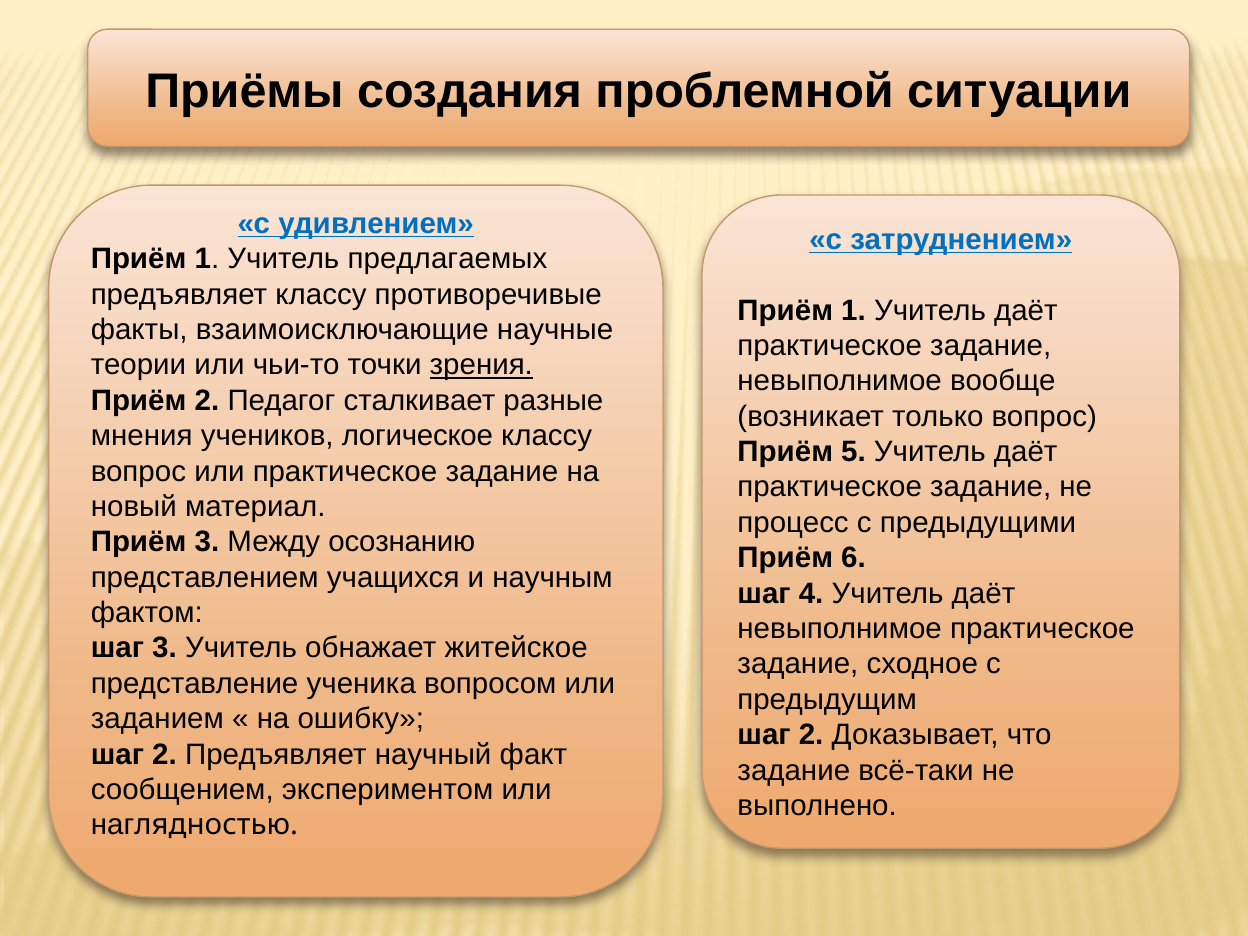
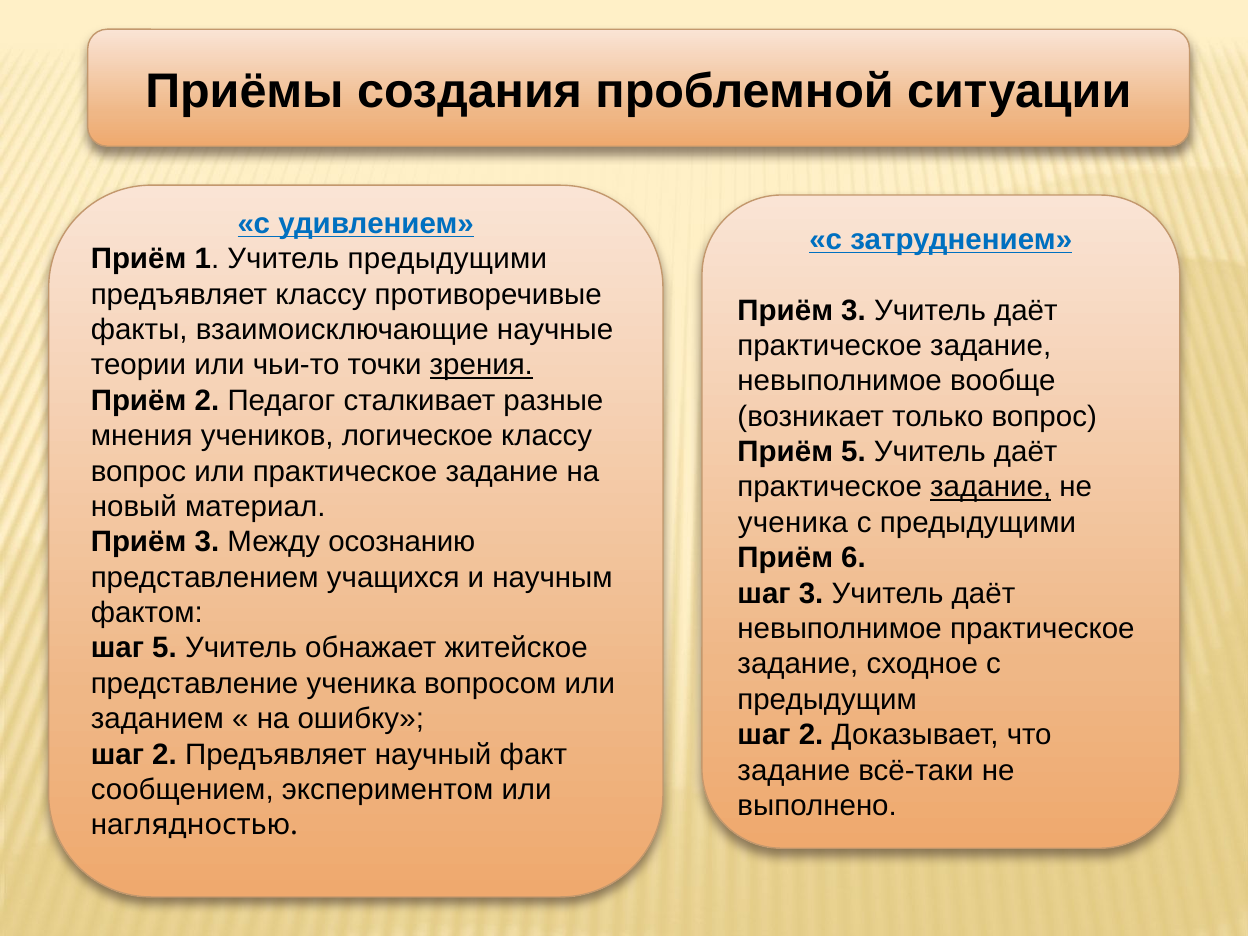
Учитель предлагаемых: предлагаемых -> предыдущими (447, 259)
1: 1 -> 3 (853, 310)
задание underline: none -> present (991, 487)
процесс: процесс -> ученика (793, 523)
шаг 4: 4 -> 3 (811, 593)
шаг 3: 3 -> 5 (164, 648)
